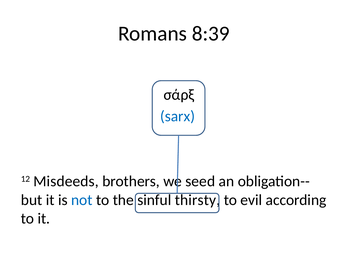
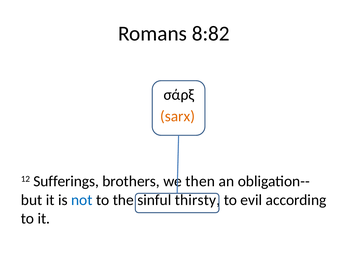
8:39: 8:39 -> 8:82 (211, 34)
sarx colour: blue -> orange (178, 116)
Misdeeds: Misdeeds -> Sufferings (66, 181)
seed: seed -> then (200, 181)
